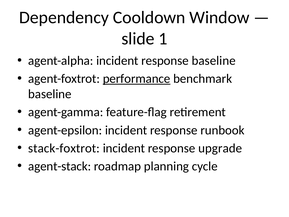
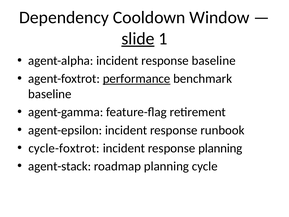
slide underline: none -> present (138, 39)
stack-foxtrot: stack-foxtrot -> cycle-foxtrot (64, 148)
response upgrade: upgrade -> planning (220, 148)
